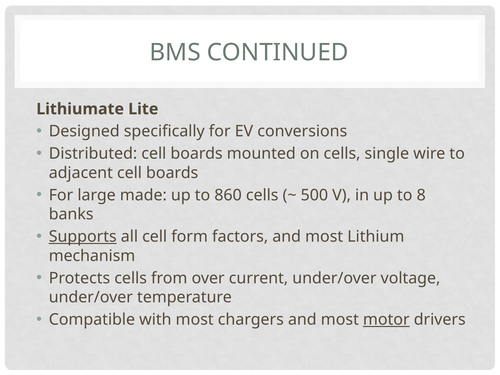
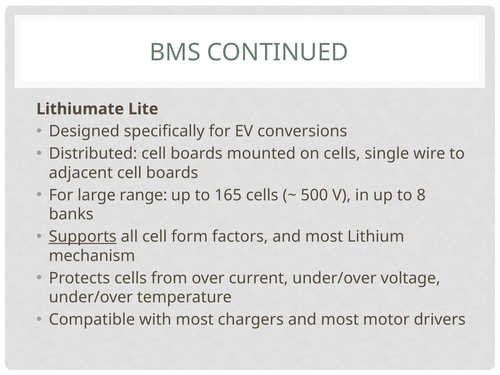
made: made -> range (143, 195)
860: 860 -> 165 (228, 195)
motor underline: present -> none (386, 320)
